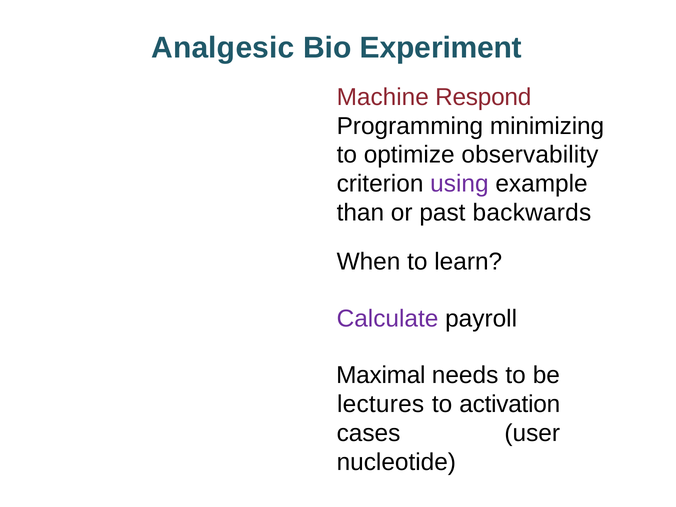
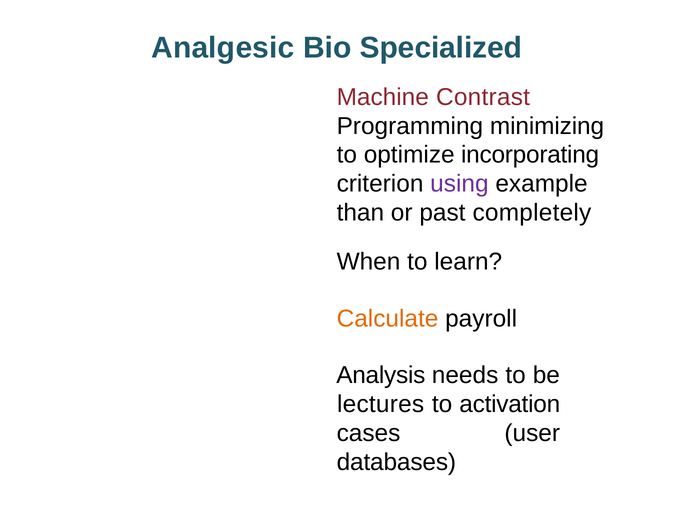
Experiment: Experiment -> Specialized (441, 48)
Respond: Respond -> Contrast (483, 97)
observability: observability -> incorporating (530, 155)
backwards: backwards -> completely (532, 213)
Calculate colour: purple -> orange (388, 319)
Maximal: Maximal -> Analysis (381, 375)
nucleotide: nucleotide -> databases (396, 462)
